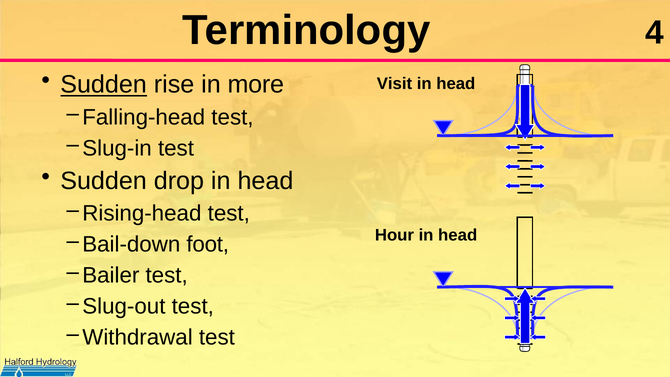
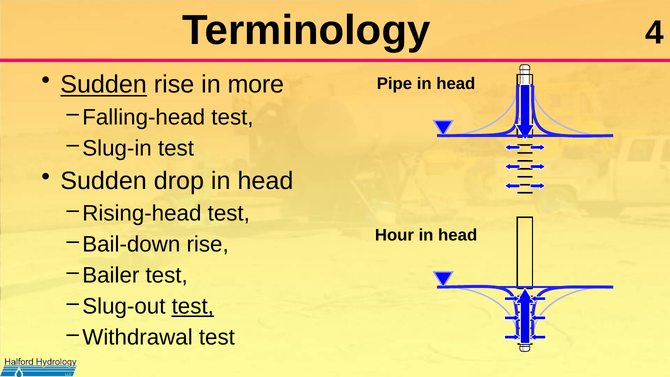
Visit: Visit -> Pipe (394, 84)
Bail-down foot: foot -> rise (208, 244)
test underline: none -> present (193, 306)
